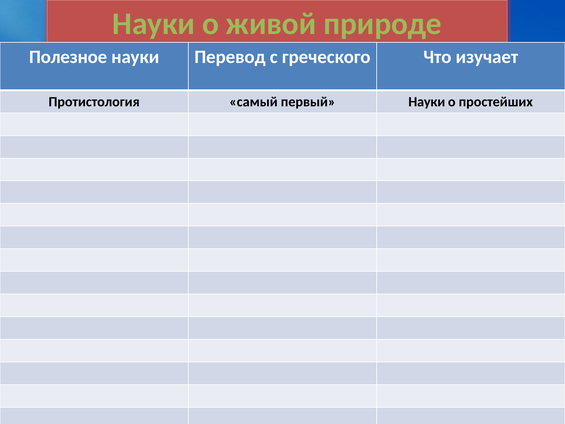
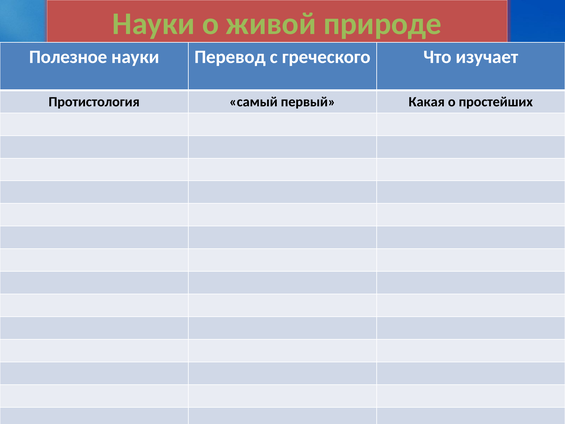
первый Науки: Науки -> Какая (427, 102)
